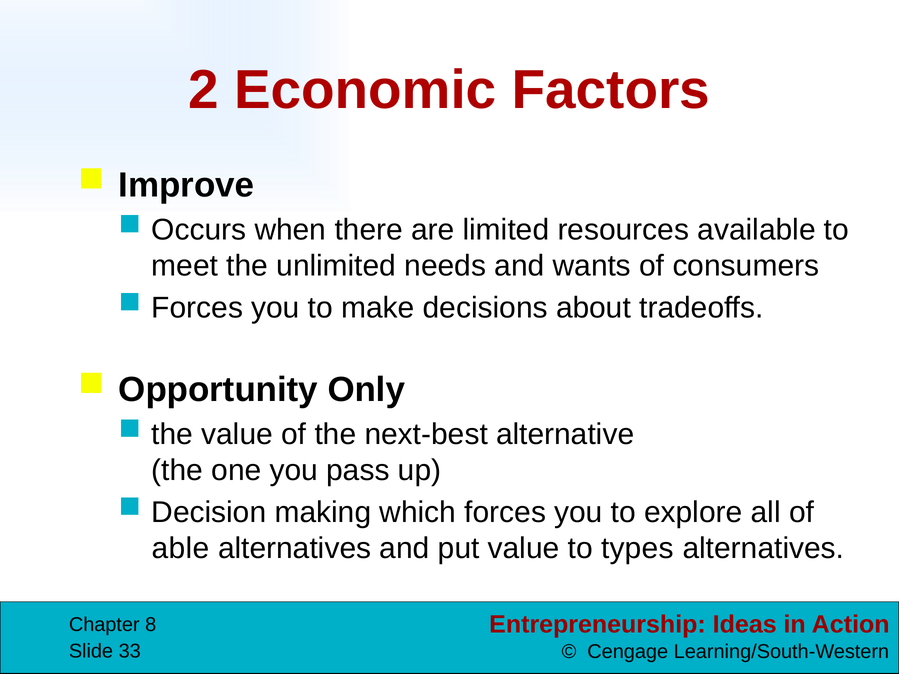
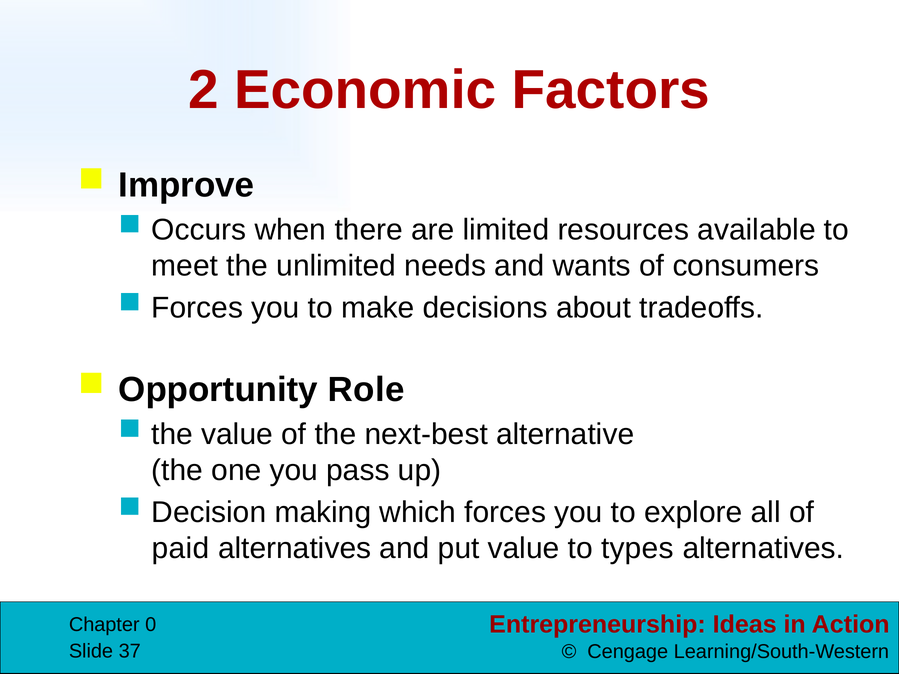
Only: Only -> Role (366, 390)
able: able -> paid (180, 549)
8: 8 -> 0 (151, 625)
33: 33 -> 37 (130, 652)
